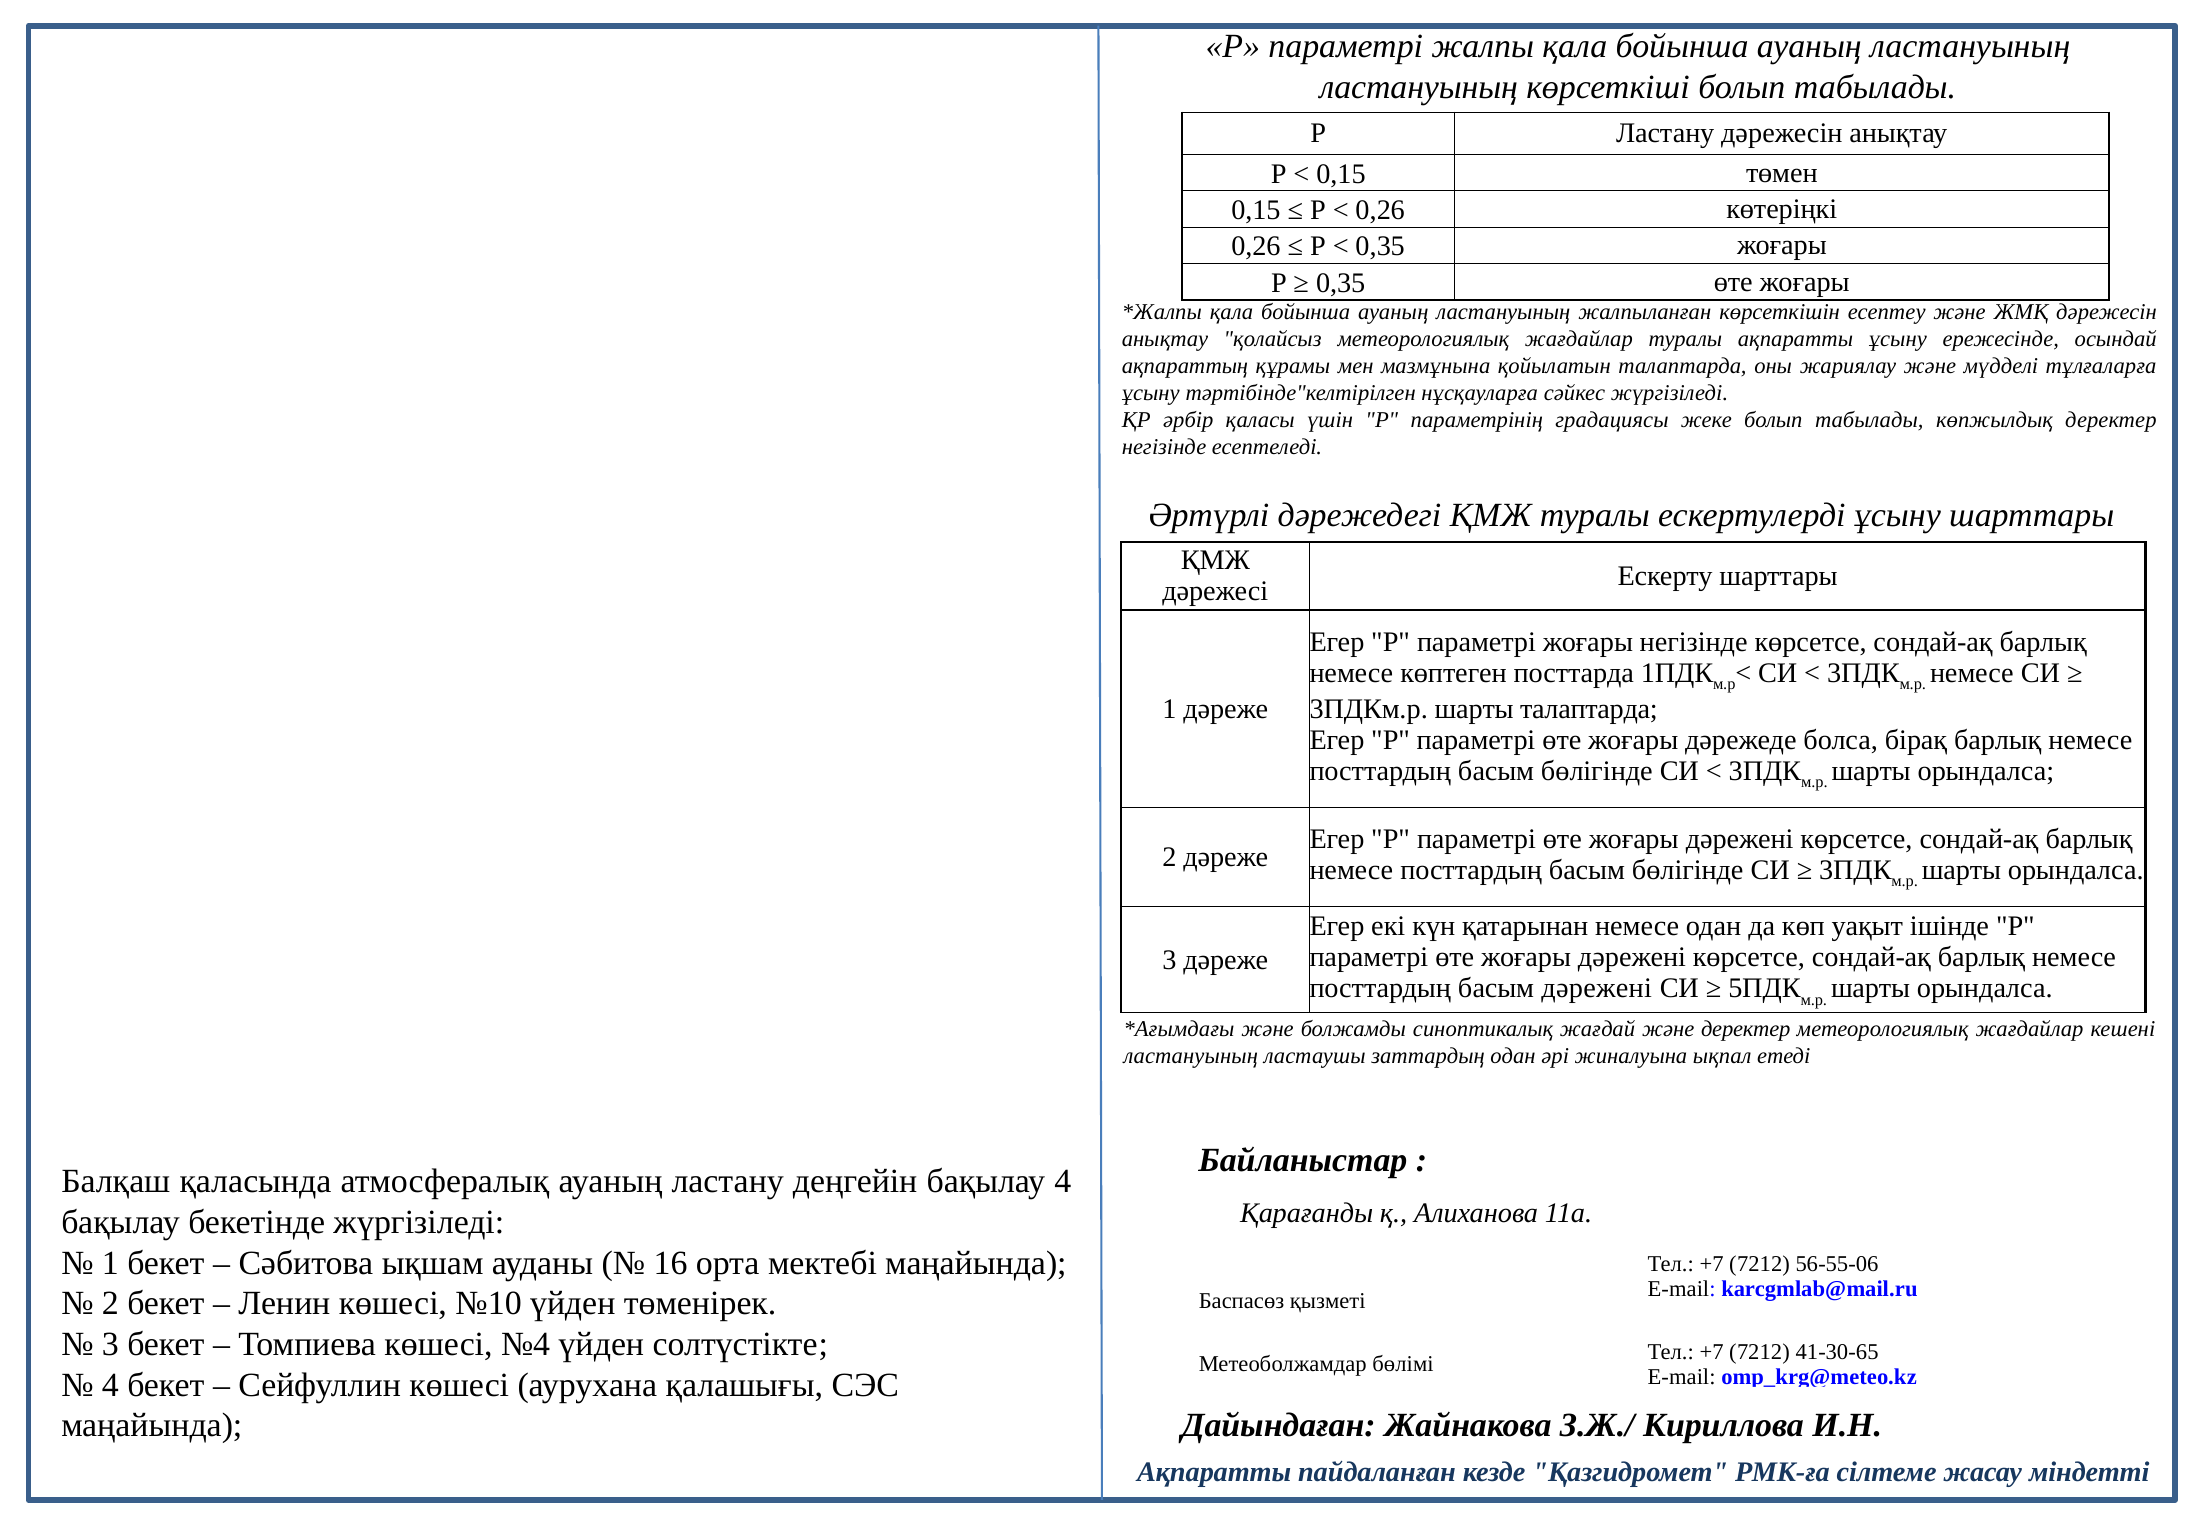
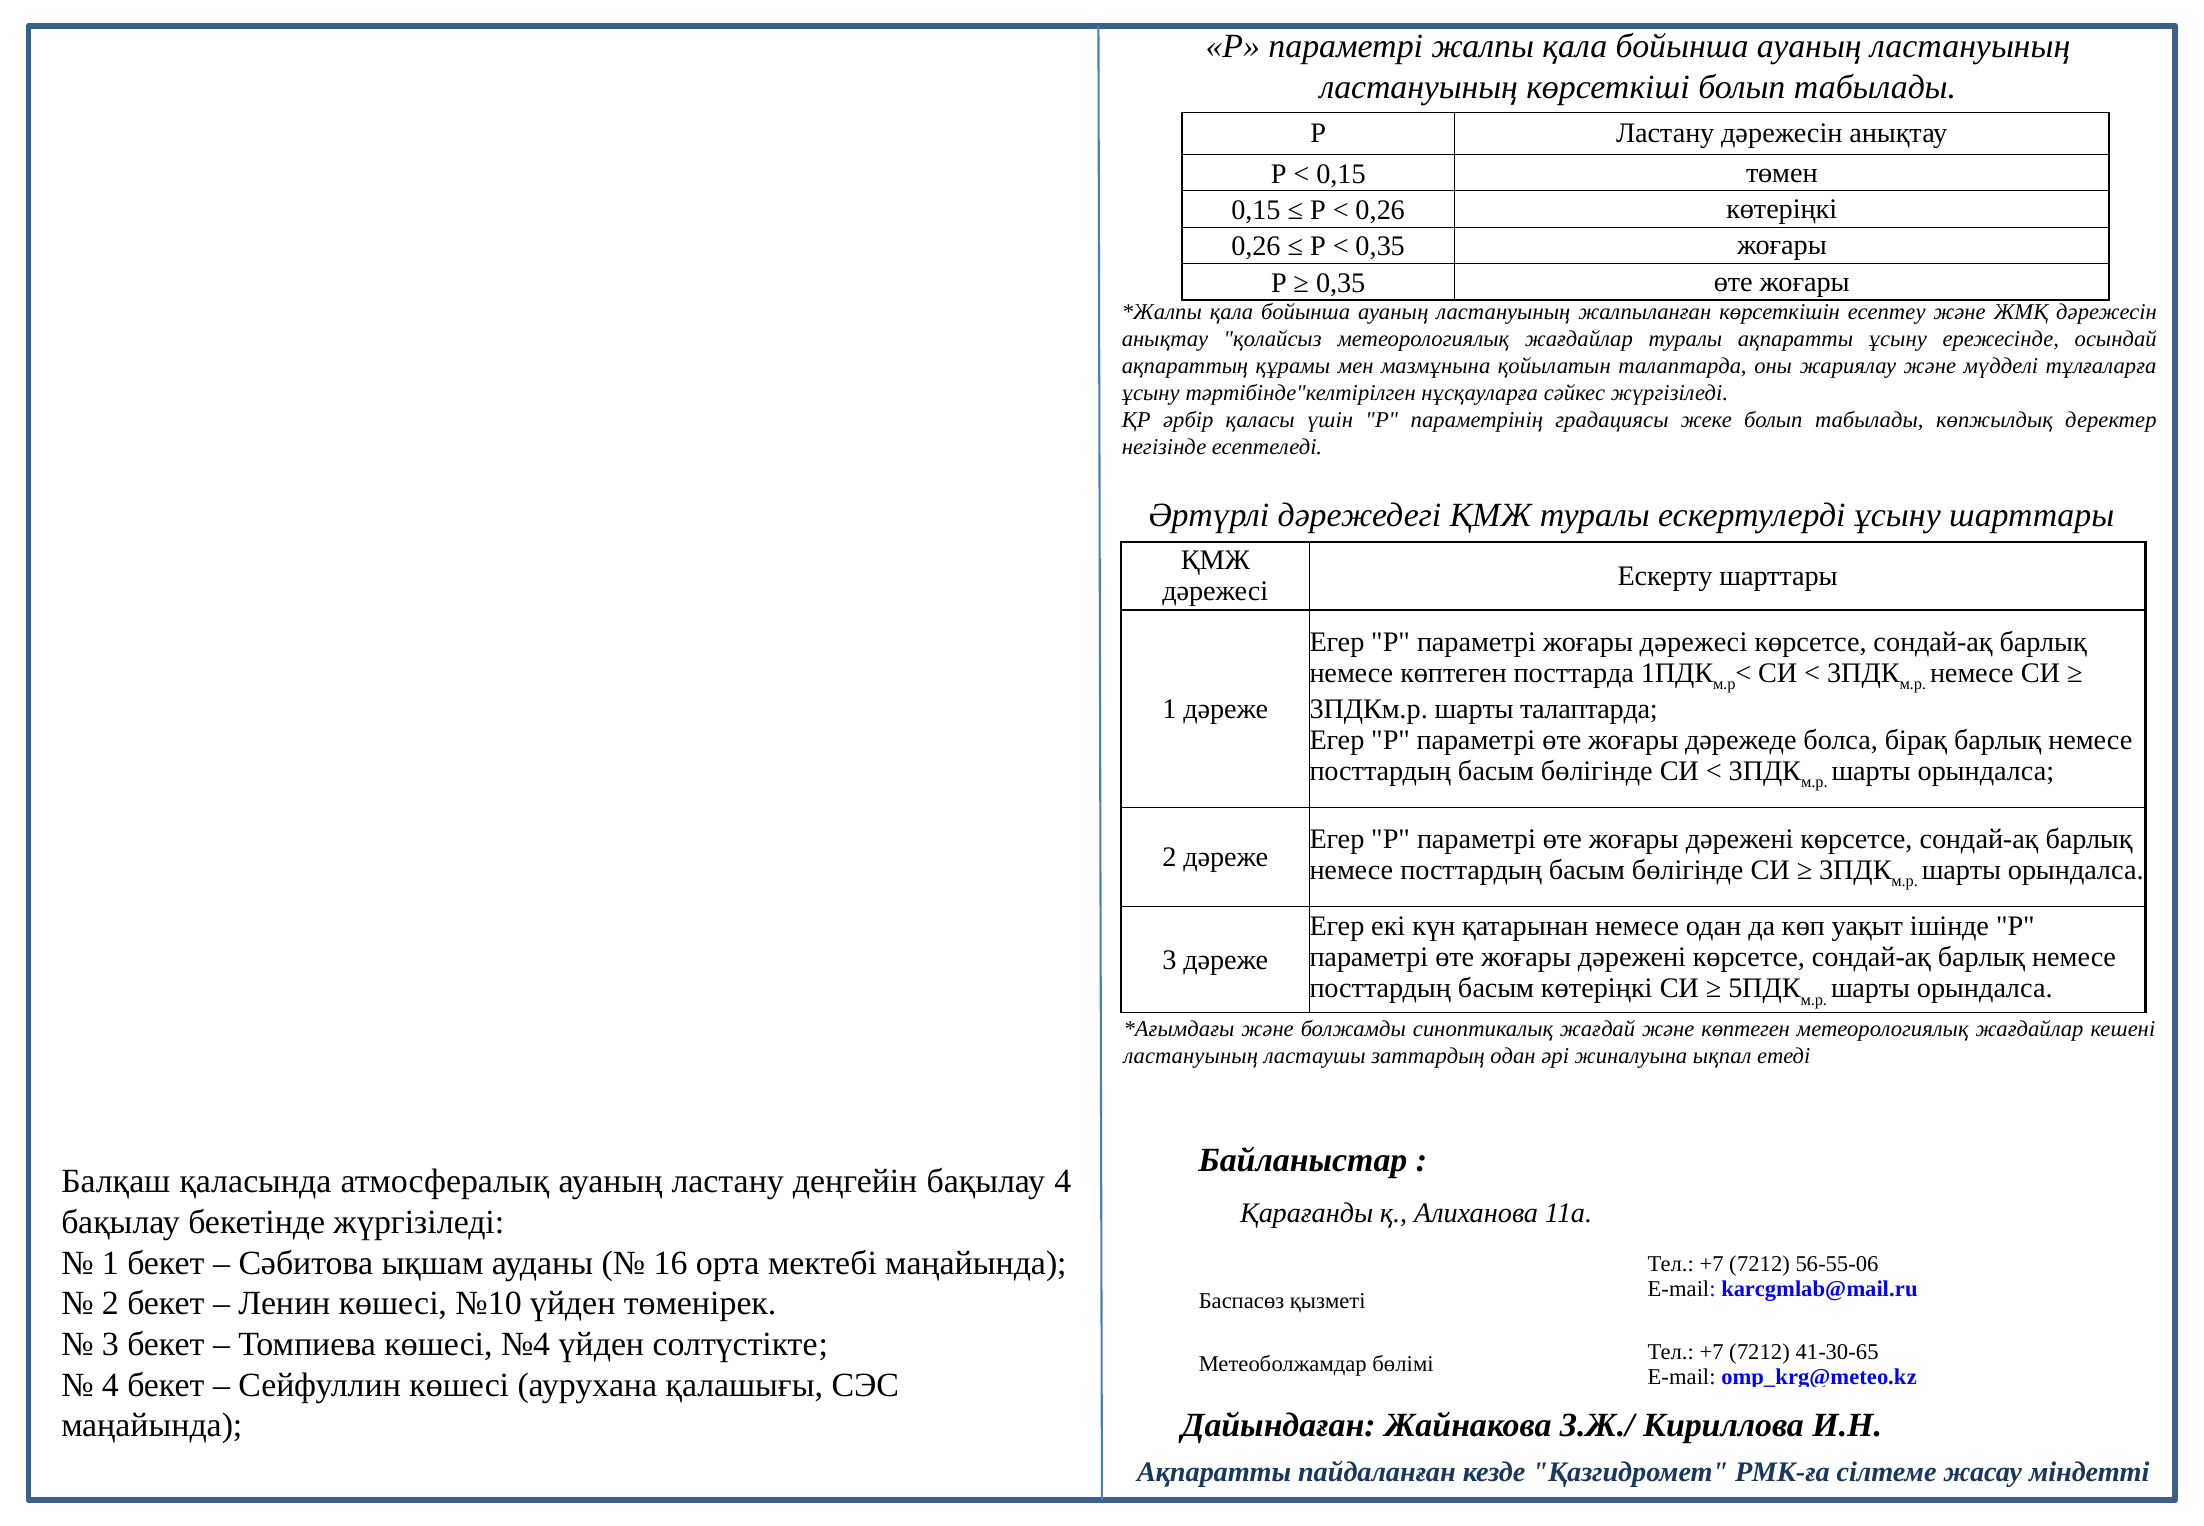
жоғары негізінде: негізінде -> дәрежесі (1694, 642)
басым дәрежені: дәрежені -> көтеріңкі (1597, 989)
және деректер: деректер -> көптеген (1746, 1029)
